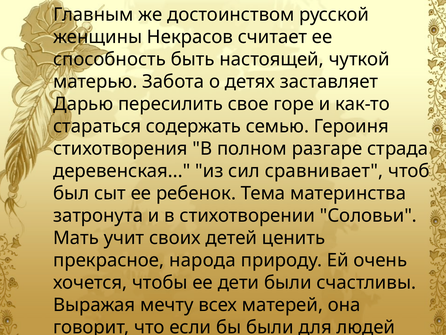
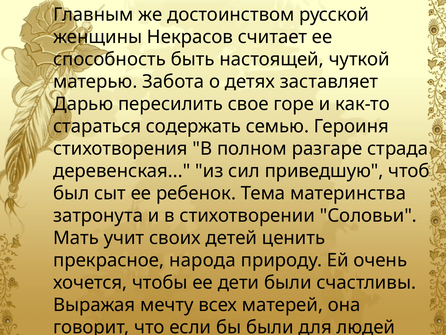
сравнивает: сравнивает -> приведшую (324, 171)
